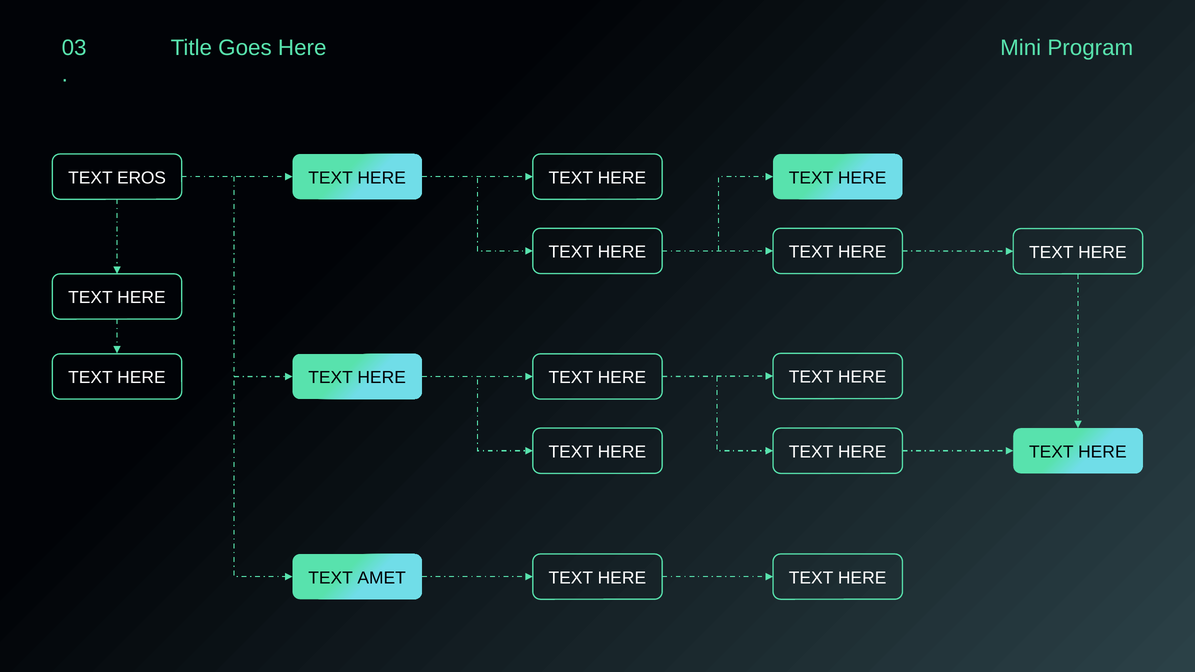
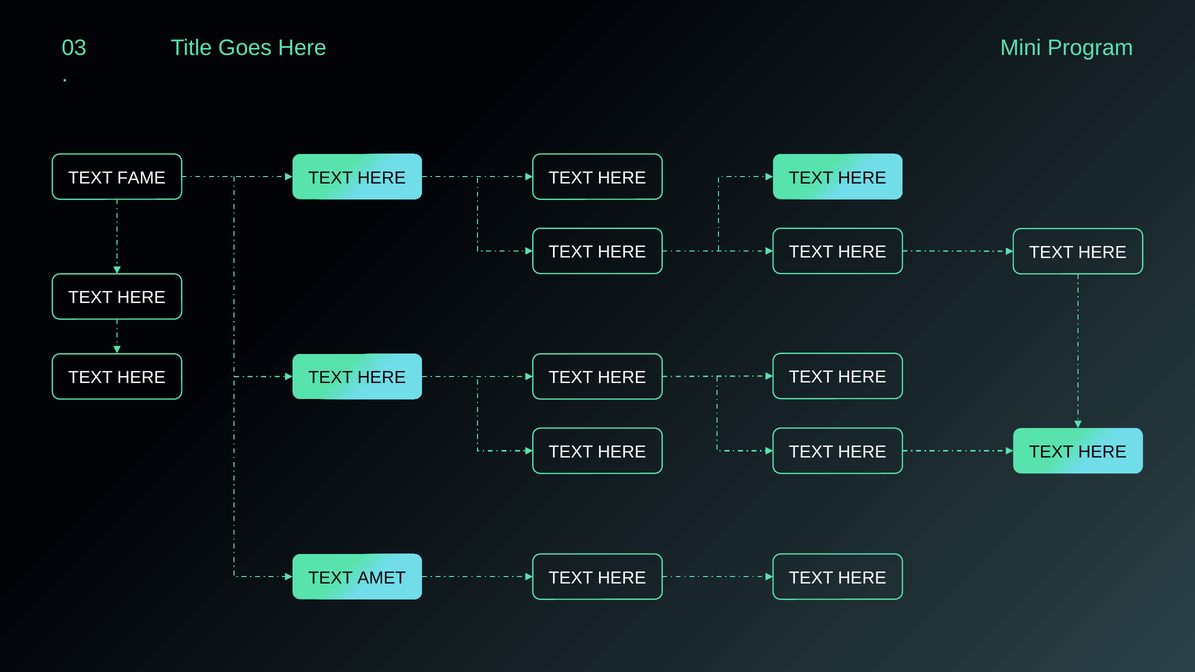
EROS: EROS -> FAME (141, 178)
